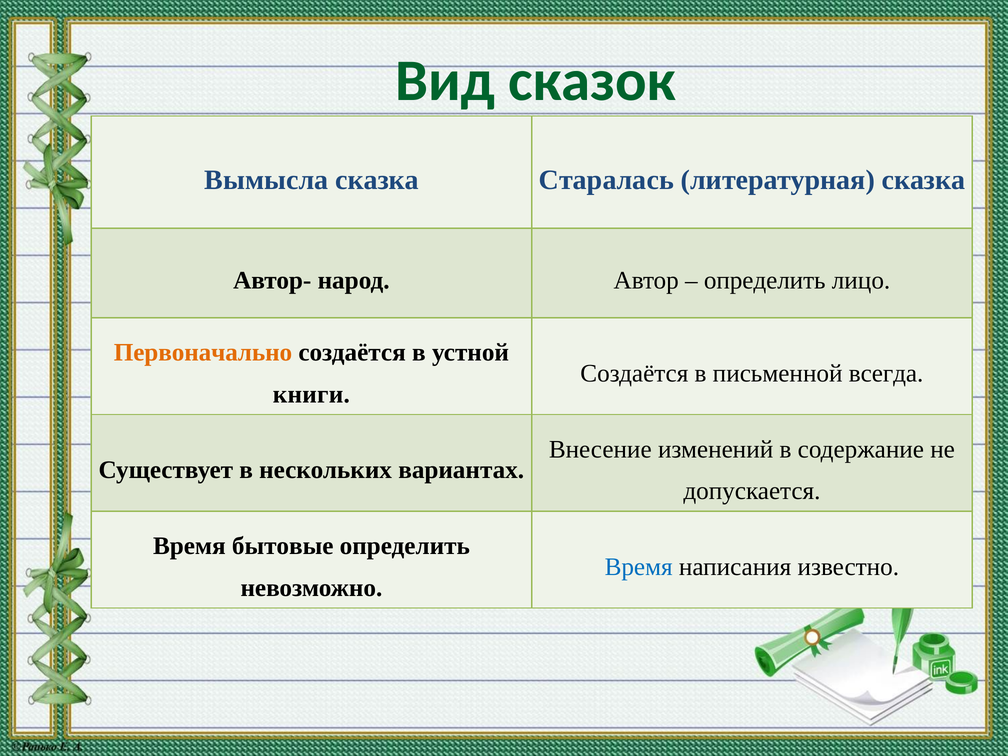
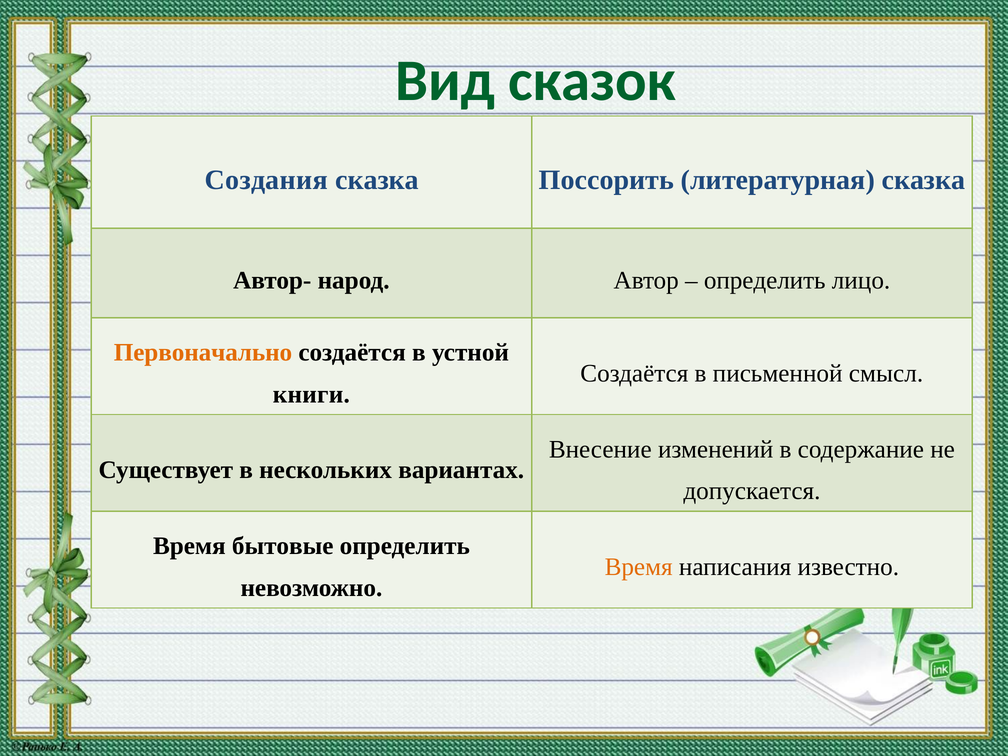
Вымысла: Вымысла -> Создания (266, 180)
Старалась: Старалась -> Поссорить (606, 180)
всегда: всегда -> смысл (886, 373)
Время colour: blue -> orange (639, 567)
